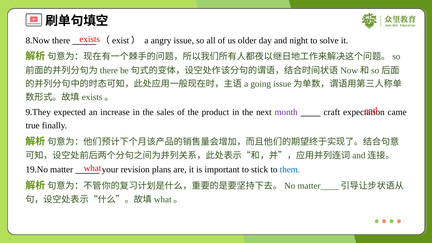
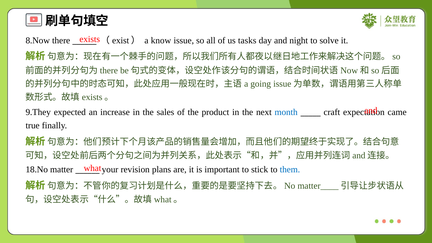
angry: angry -> know (161, 40)
older: older -> tasks (247, 40)
month colour: purple -> blue (286, 112)
19.No: 19.No -> 18.No (37, 170)
